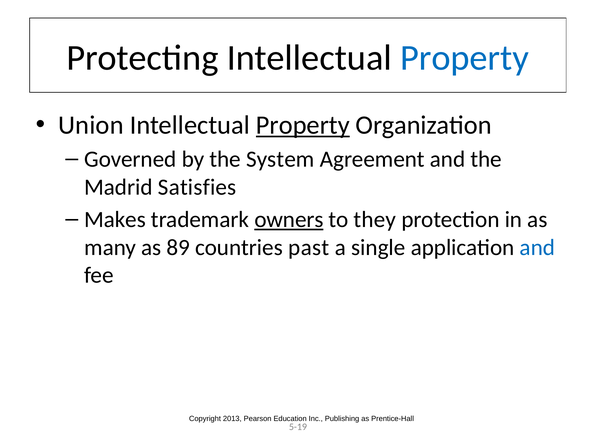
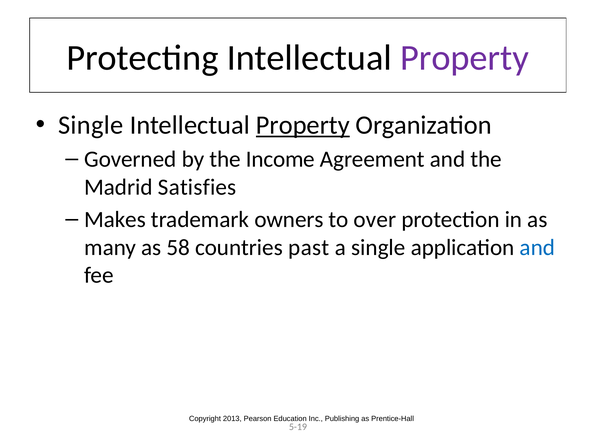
Property colour: blue -> purple (464, 58)
Union: Union -> Single (91, 125)
System: System -> Income (280, 159)
owners underline: present -> none (289, 220)
they: they -> over (375, 220)
89: 89 -> 58 (178, 247)
